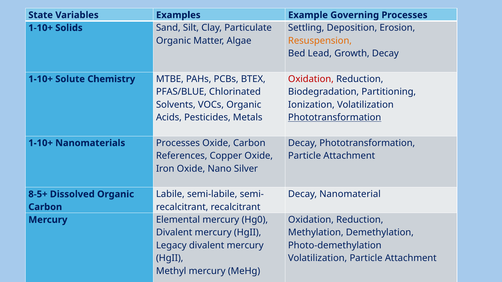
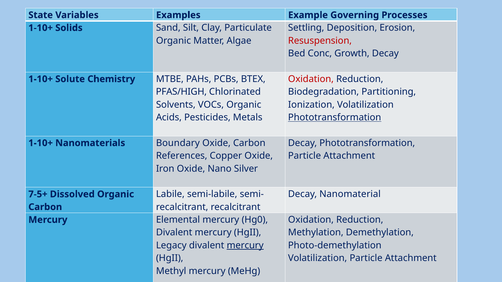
Resuspension colour: orange -> red (320, 41)
Lead: Lead -> Conc (320, 54)
PFAS/BLUE: PFAS/BLUE -> PFAS/HIGH (181, 92)
Nanomaterials Processes: Processes -> Boundary (178, 143)
8-5+: 8-5+ -> 7-5+ (38, 194)
mercury underline: none -> present (245, 246)
